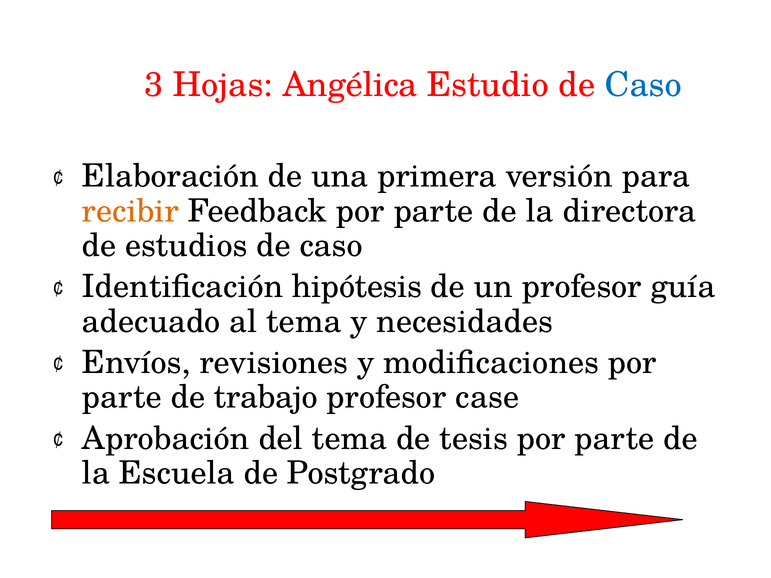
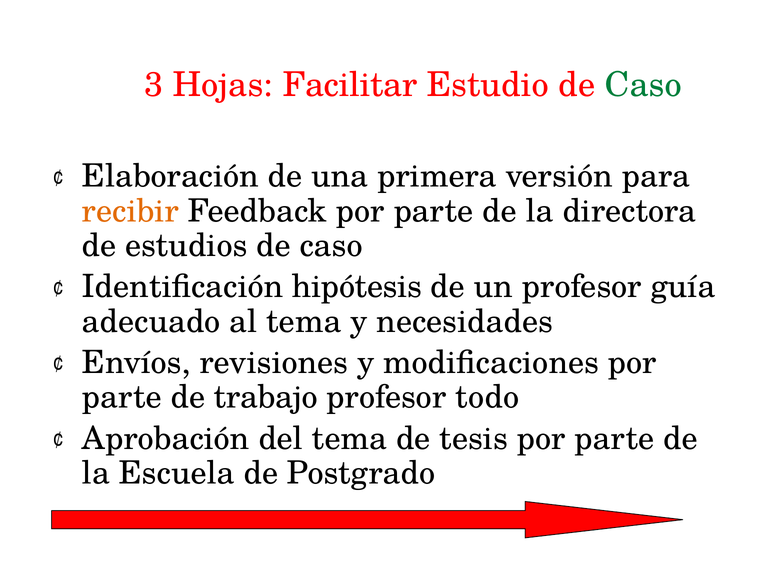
Angélica: Angélica -> Facilitar (350, 85)
Caso colour: blue -> green (643, 85)
case: case -> todo (487, 397)
